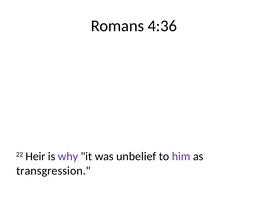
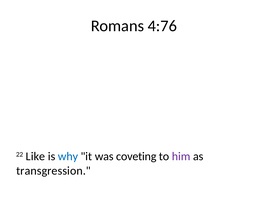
4:36: 4:36 -> 4:76 (162, 26)
Heir: Heir -> Like (35, 156)
why colour: purple -> blue (68, 156)
unbelief: unbelief -> coveting (136, 156)
